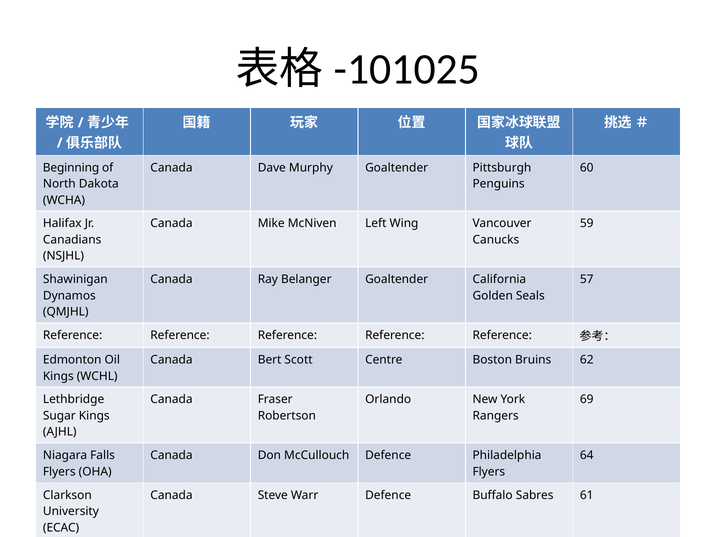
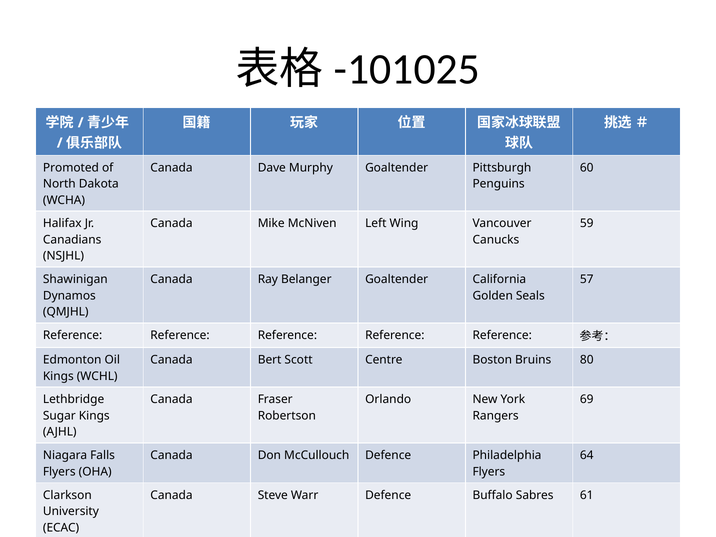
Beginning: Beginning -> Promoted (71, 168)
Bruins 62: 62 -> 80 (587, 360)
